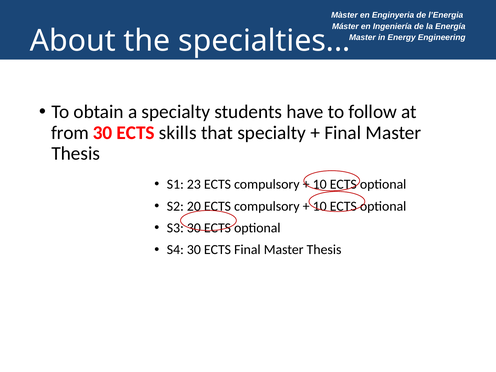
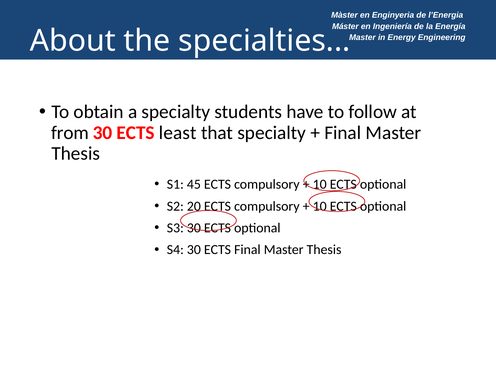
skills: skills -> least (178, 133)
23: 23 -> 45 (194, 184)
